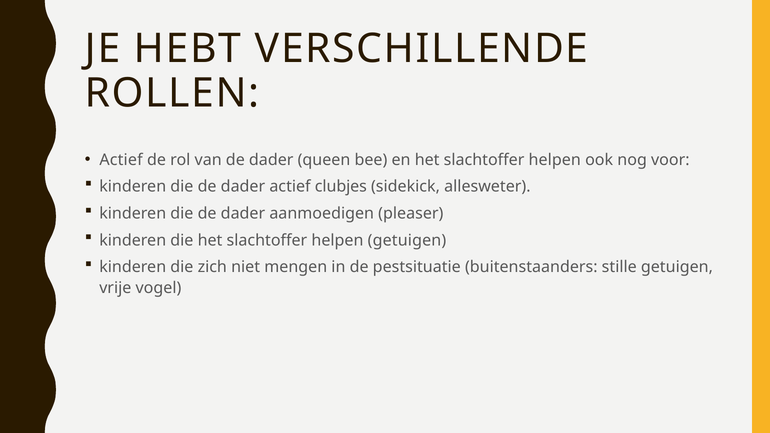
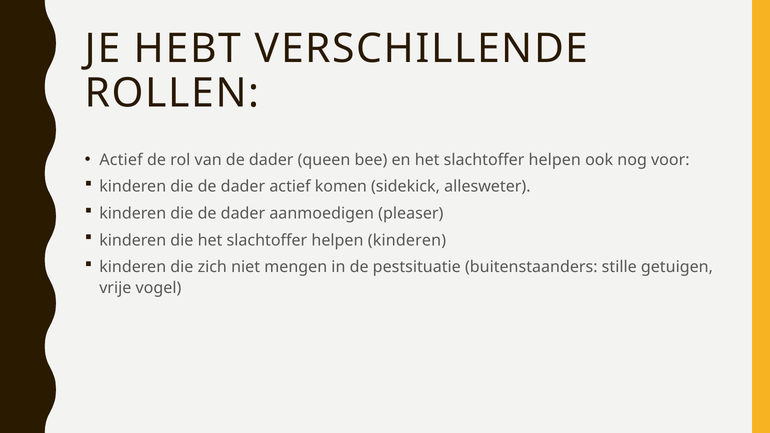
clubjes: clubjes -> komen (341, 187)
helpen getuigen: getuigen -> kinderen (407, 240)
